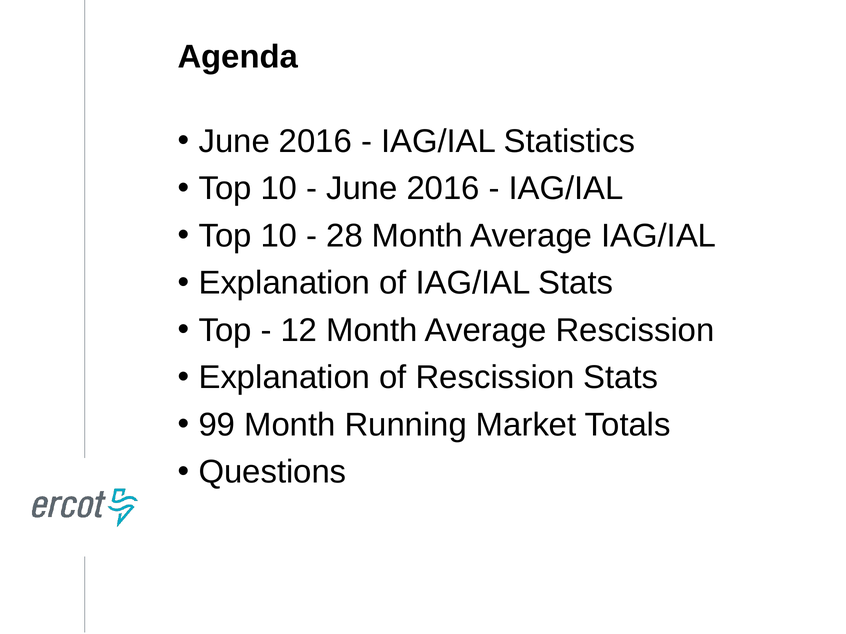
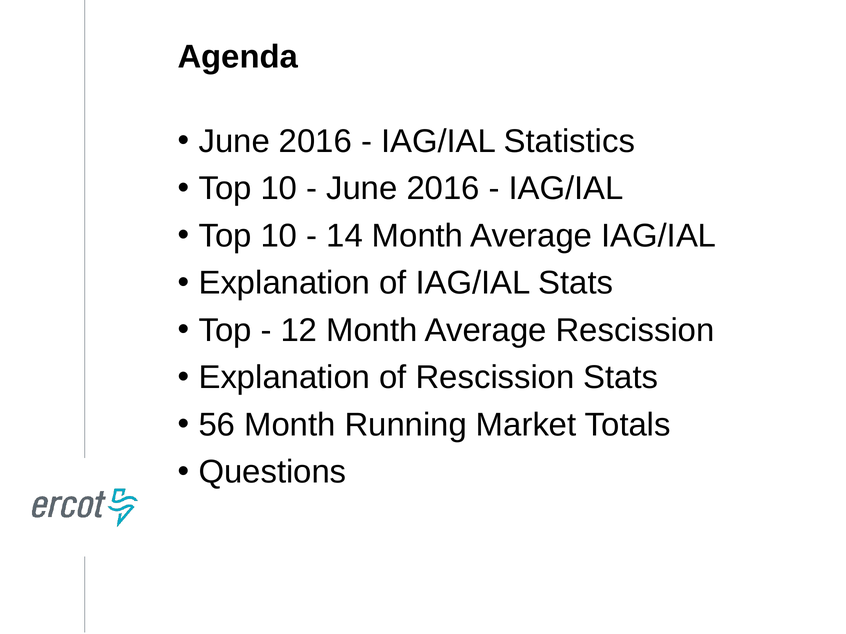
28: 28 -> 14 (345, 236)
99: 99 -> 56 (217, 425)
